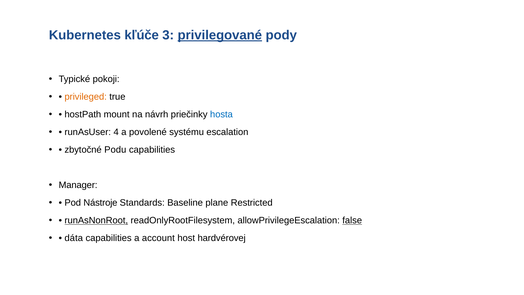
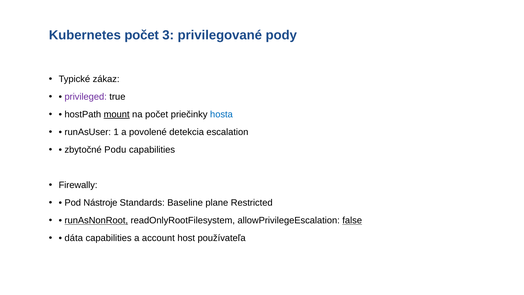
Kubernetes kľúče: kľúče -> počet (142, 35)
privilegované underline: present -> none (220, 35)
pokoji: pokoji -> zákaz (106, 79)
privileged colour: orange -> purple (86, 97)
mount underline: none -> present (117, 114)
na návrh: návrh -> počet (157, 114)
4: 4 -> 1 (116, 132)
systému: systému -> detekcia (187, 132)
Manager: Manager -> Firewally (78, 185)
hardvérovej: hardvérovej -> používateľa (222, 238)
